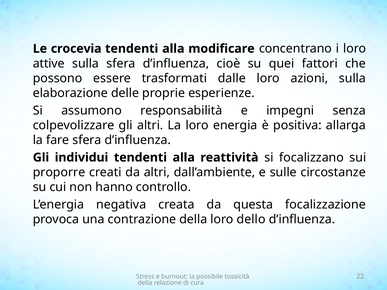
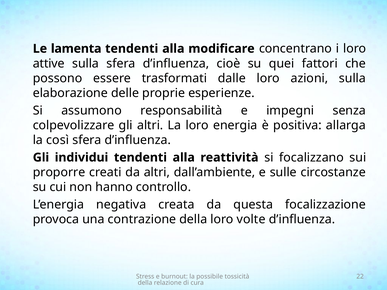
crocevia: crocevia -> lamenta (76, 49)
fare: fare -> così (58, 140)
dello: dello -> volte (251, 219)
